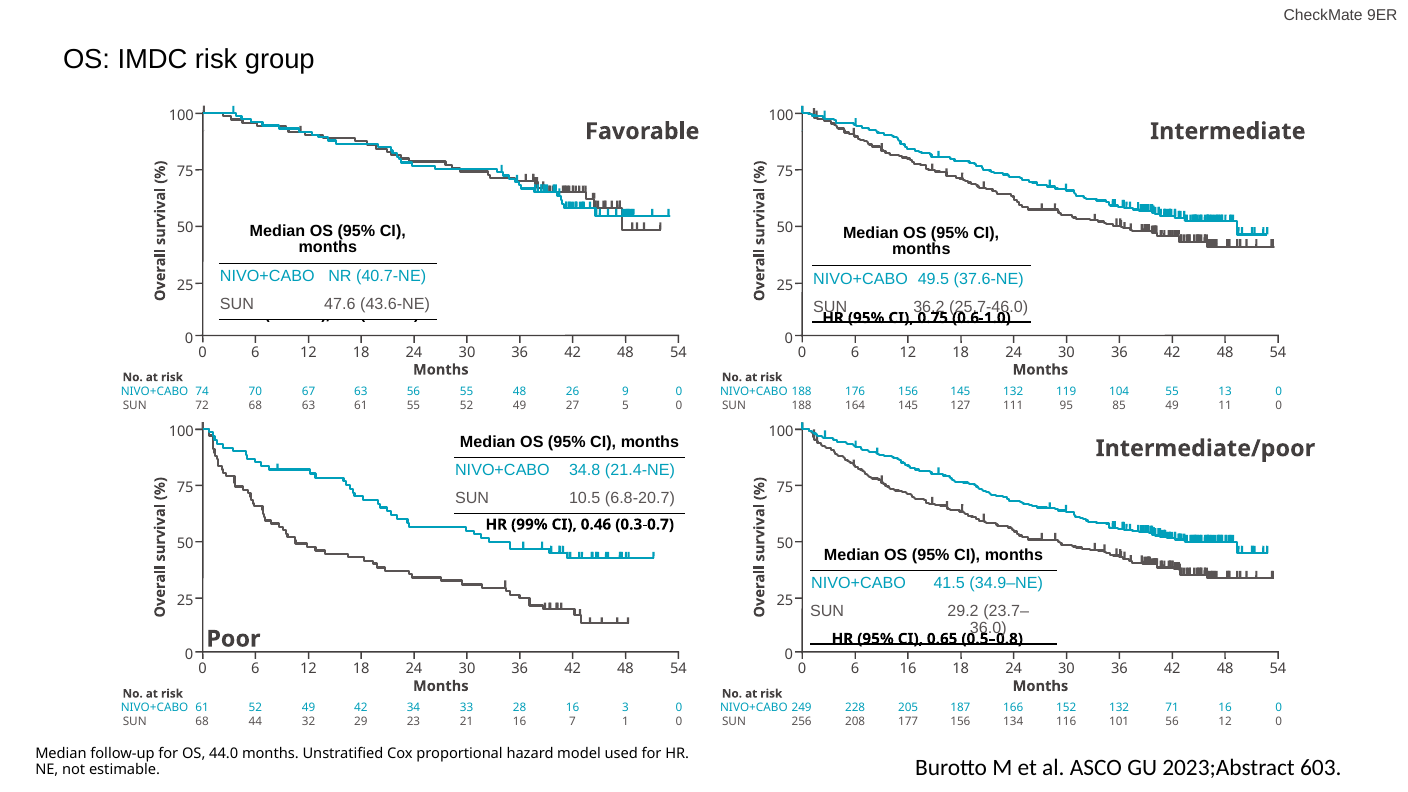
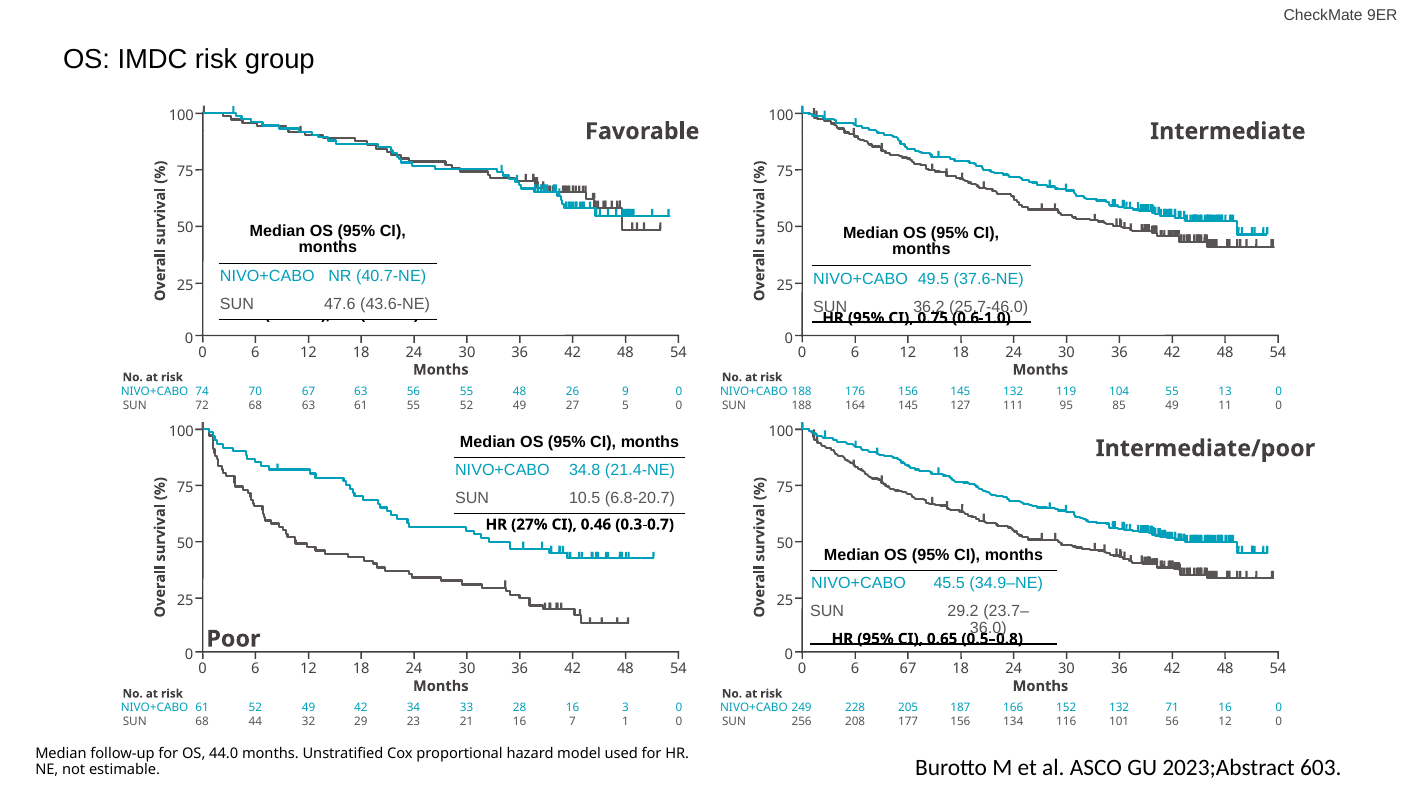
99%: 99% -> 27% (529, 524)
41.5: 41.5 -> 45.5 (949, 583)
6 16: 16 -> 67 (908, 669)
